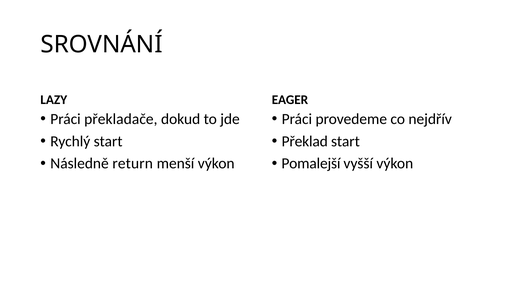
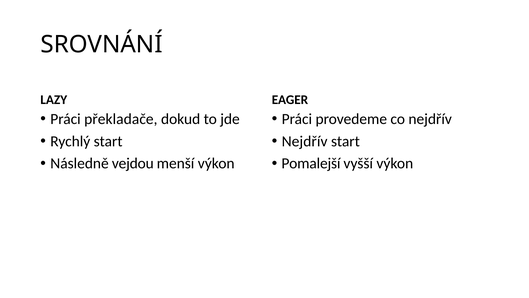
Překlad: Překlad -> Nejdřív (305, 141)
return: return -> vejdou (133, 163)
